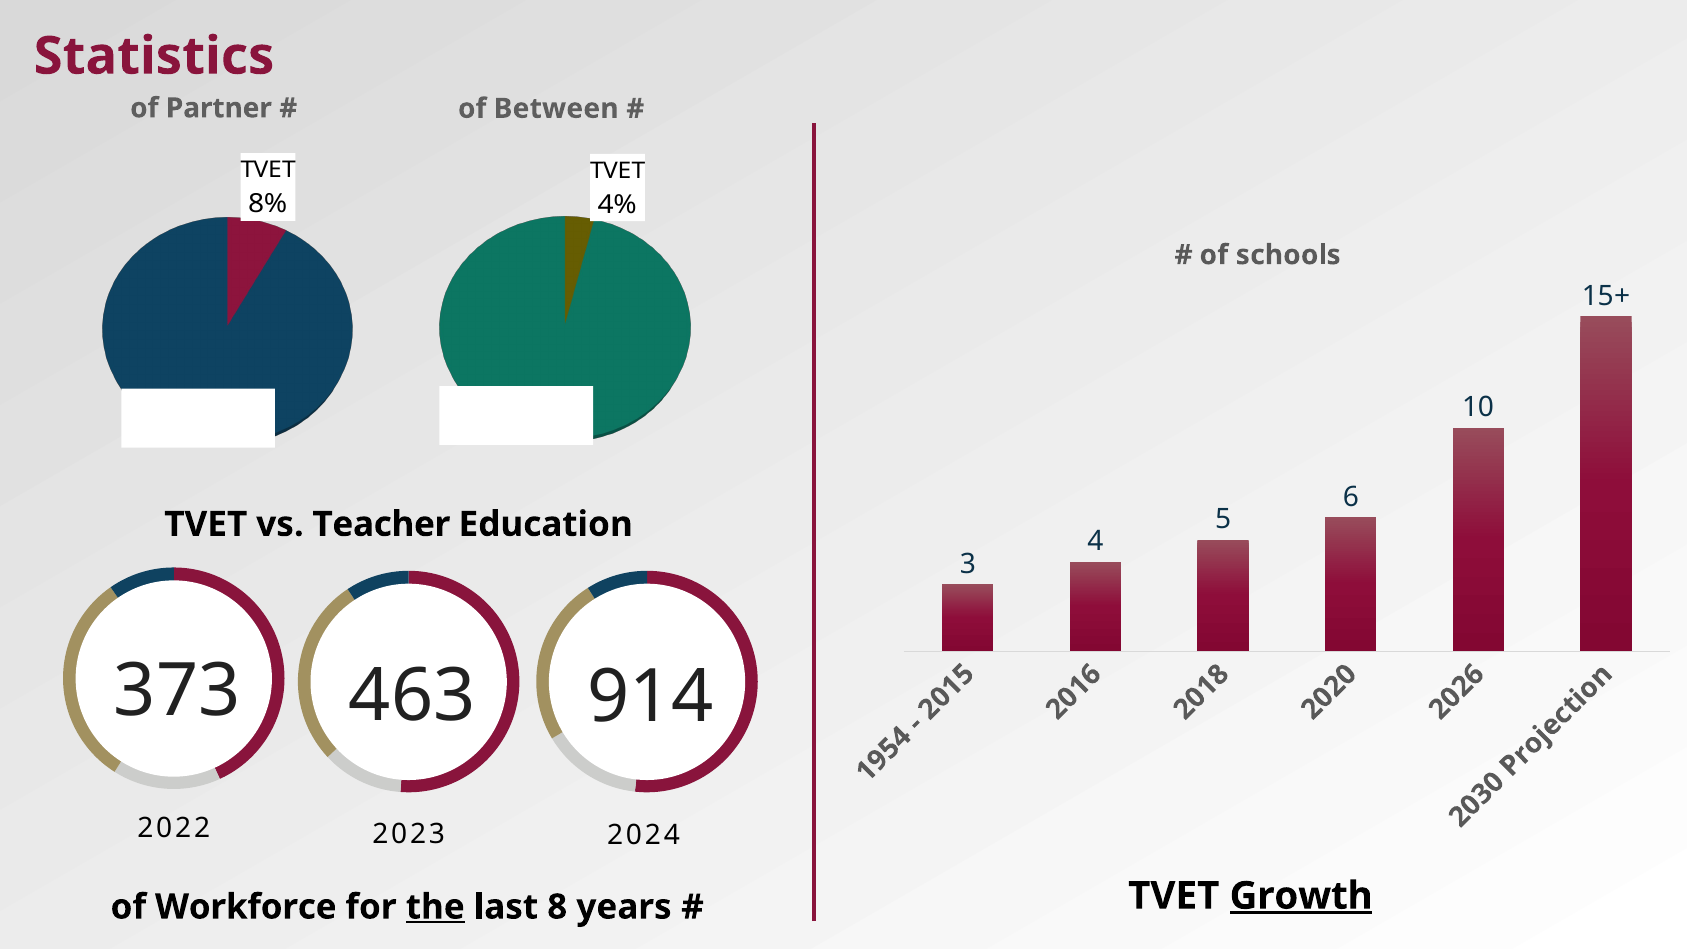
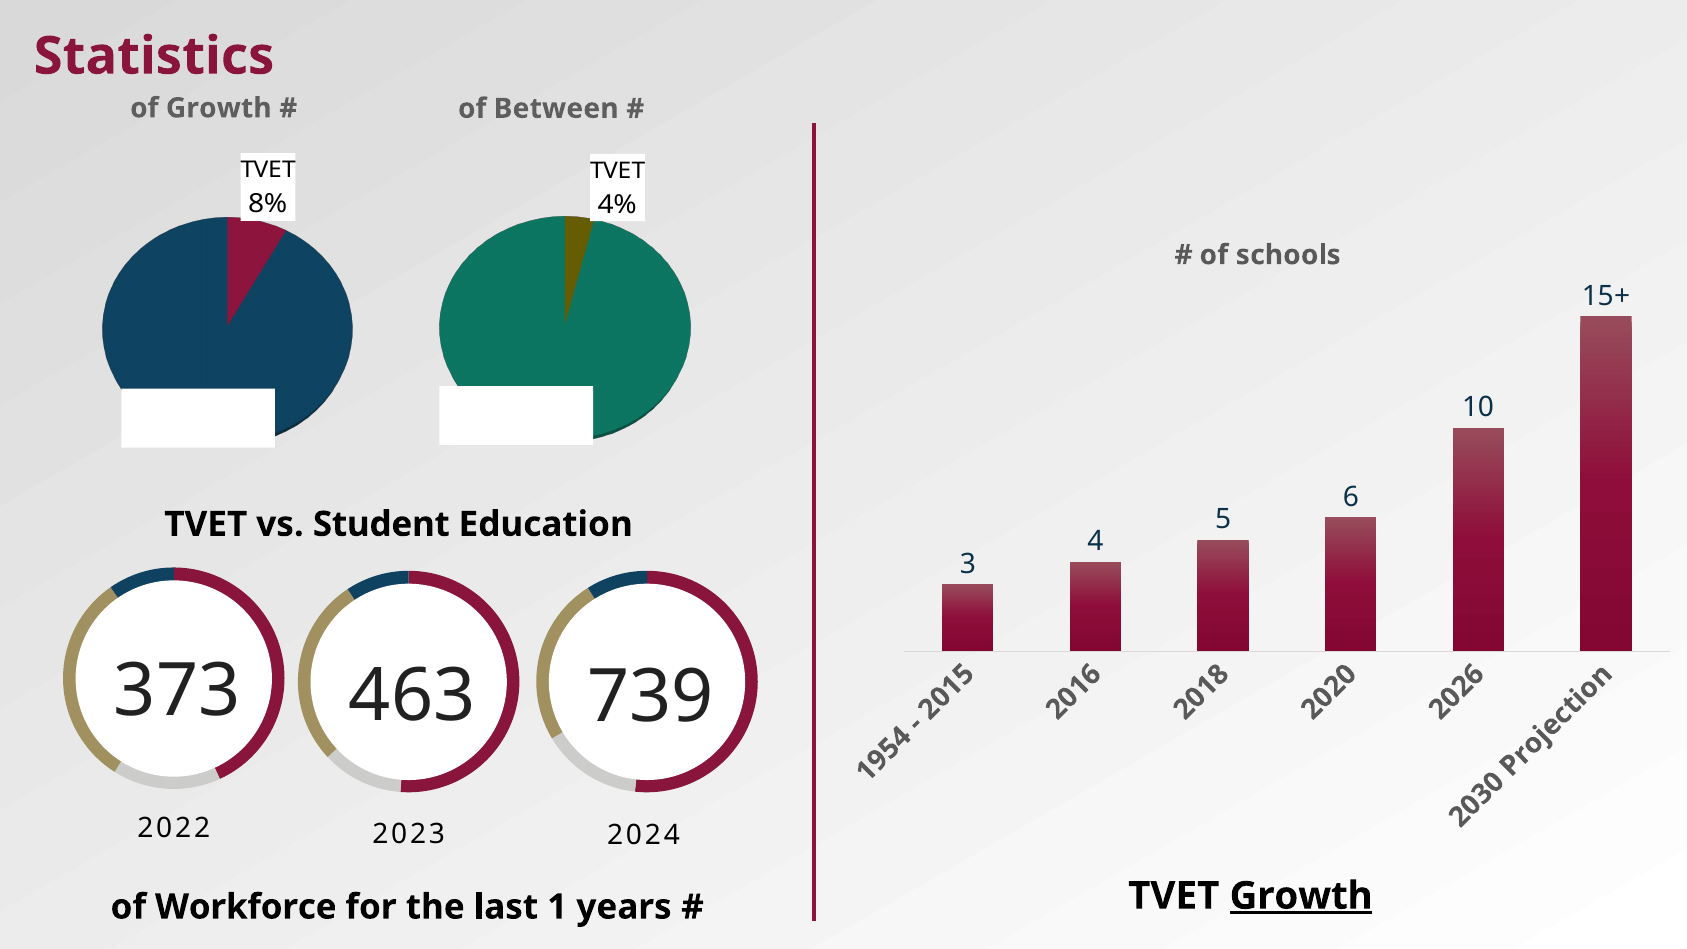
of Partner: Partner -> Growth (219, 108)
Teacher: Teacher -> Student (381, 524)
914: 914 -> 739 (651, 697)
the underline: present -> none (435, 907)
last 8: 8 -> 1 (557, 907)
